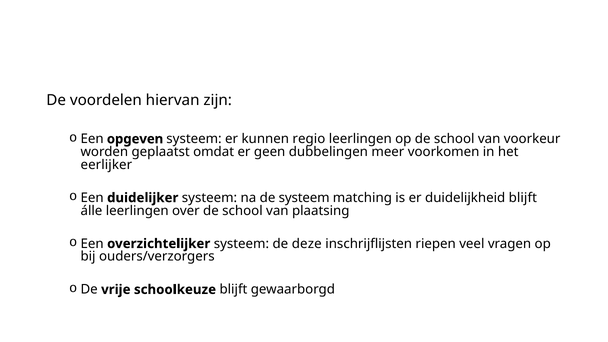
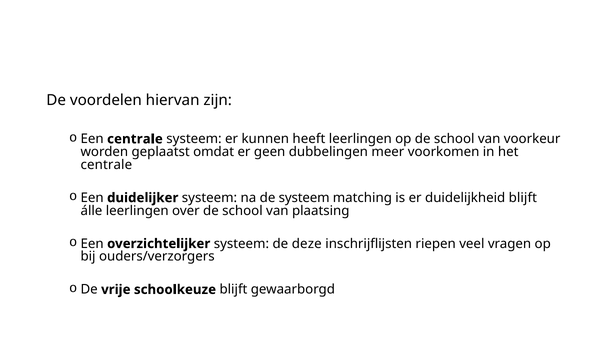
Een opgeven: opgeven -> centrale (135, 139)
regio: regio -> heeft (309, 139)
eerlijker: eerlijker -> centrale (106, 165)
